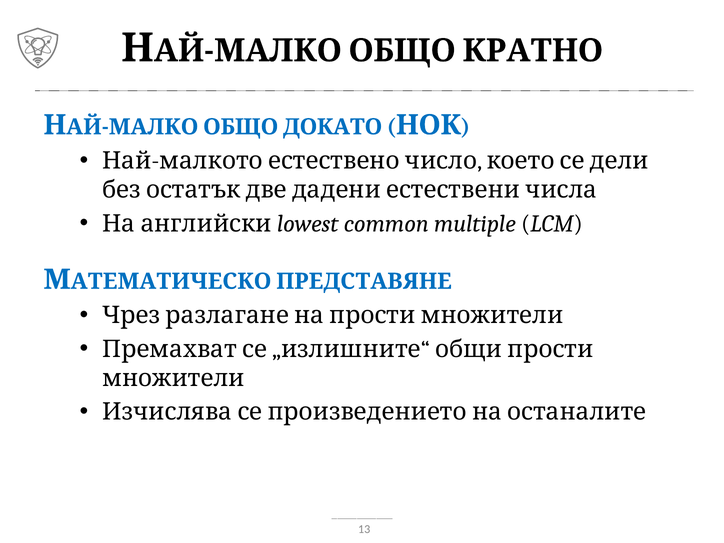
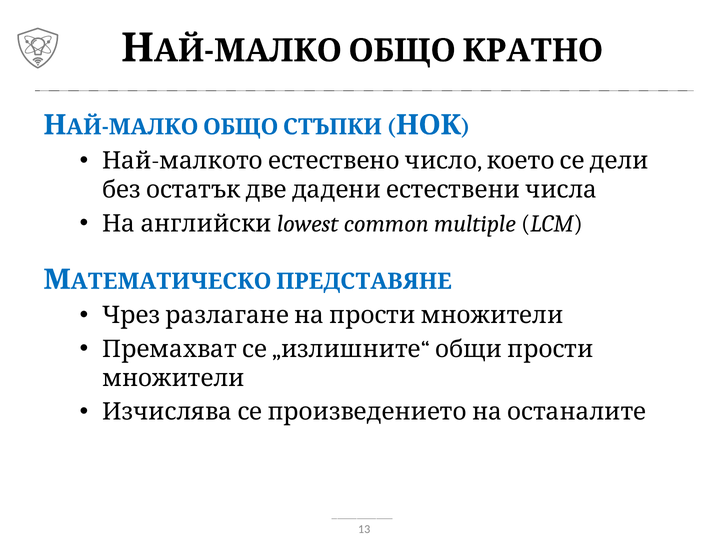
ДОКАТО: ДОКАТО -> СТЪПКИ (333, 127)
